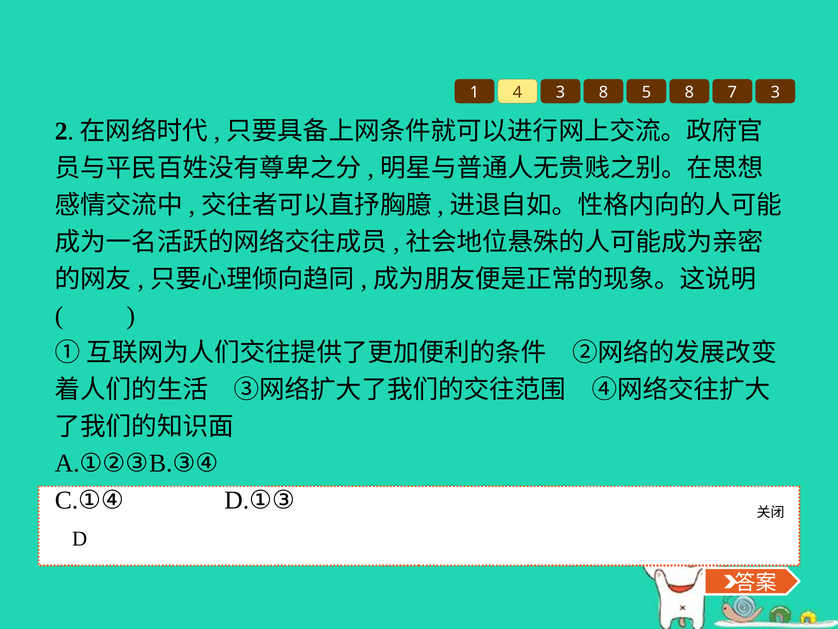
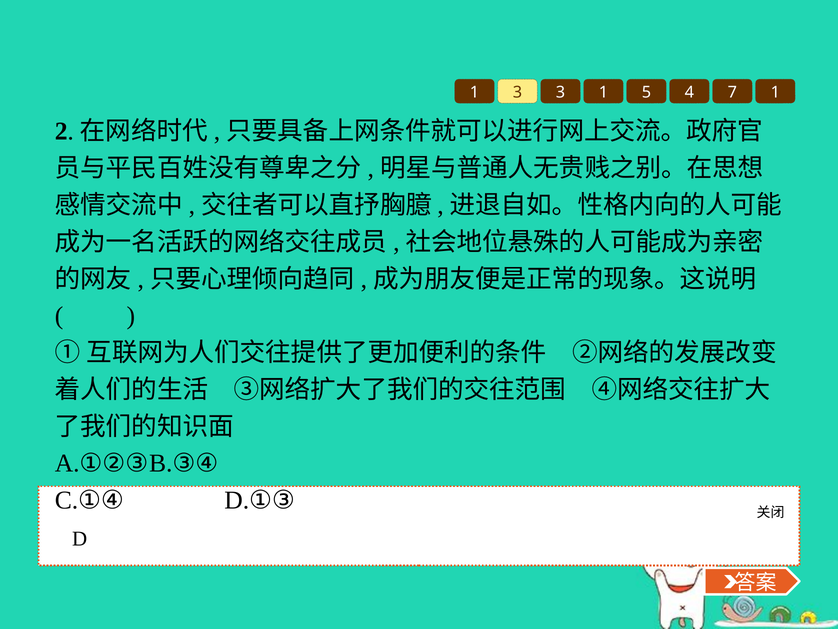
1 4: 4 -> 3 (518, 92)
3 8: 8 -> 1 (603, 92)
5 8: 8 -> 4 (689, 92)
7 3: 3 -> 1 (775, 92)
